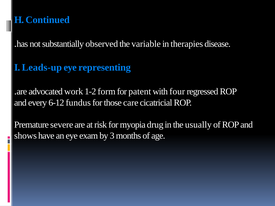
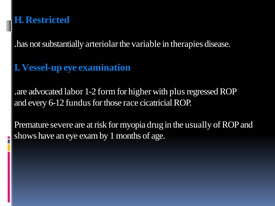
Continued: Continued -> Restricted (48, 20)
observed: observed -> arteriolar (102, 44)
Leads-up: Leads-up -> Vessel-up (42, 68)
representing: representing -> examination (105, 68)
work: work -> labor (74, 92)
patent: patent -> higher (140, 92)
four: four -> plus (177, 92)
care: care -> race (131, 103)
3: 3 -> 1 (112, 136)
